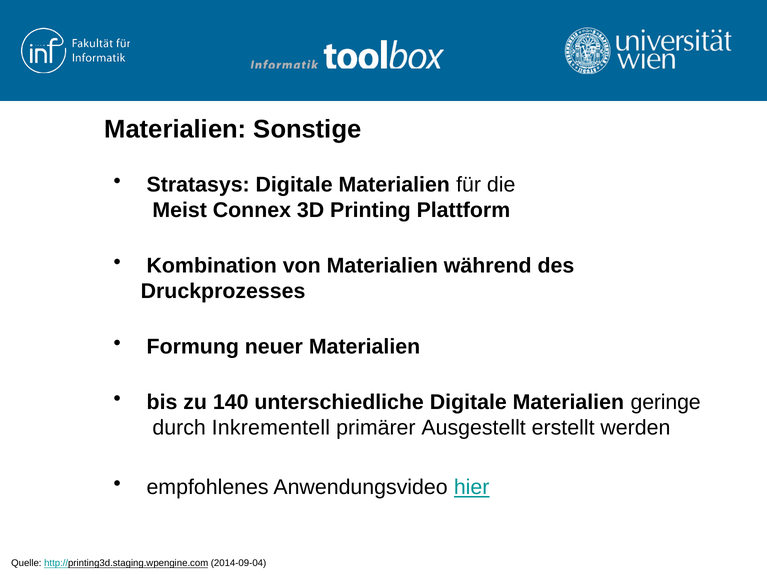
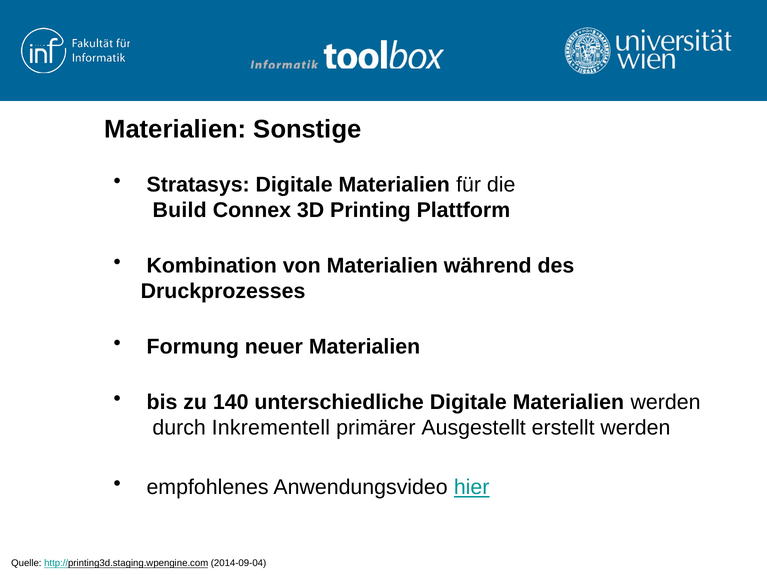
Meist: Meist -> Build (180, 211)
Materialien geringe: geringe -> werden (666, 402)
